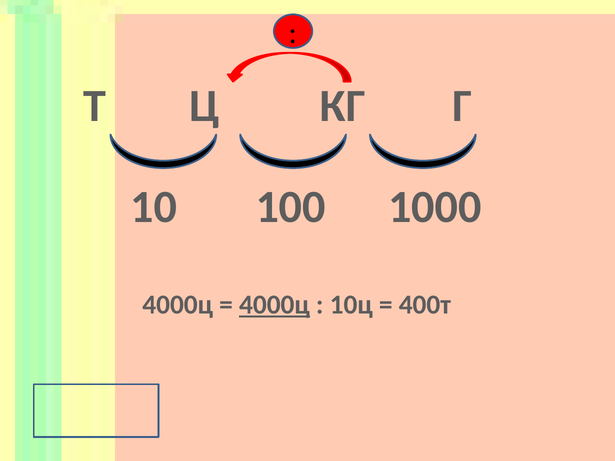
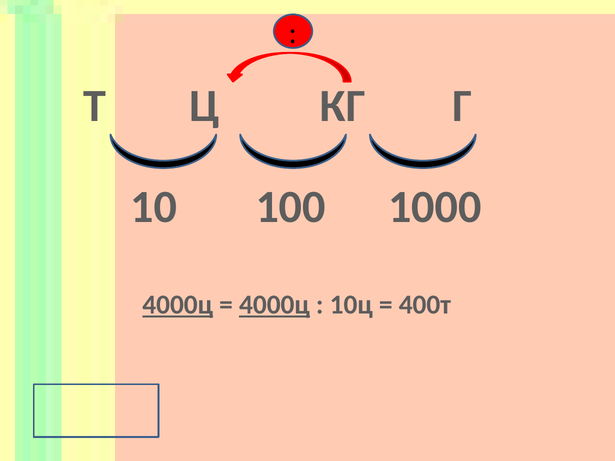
4000ц underline: none -> present (178, 305)
